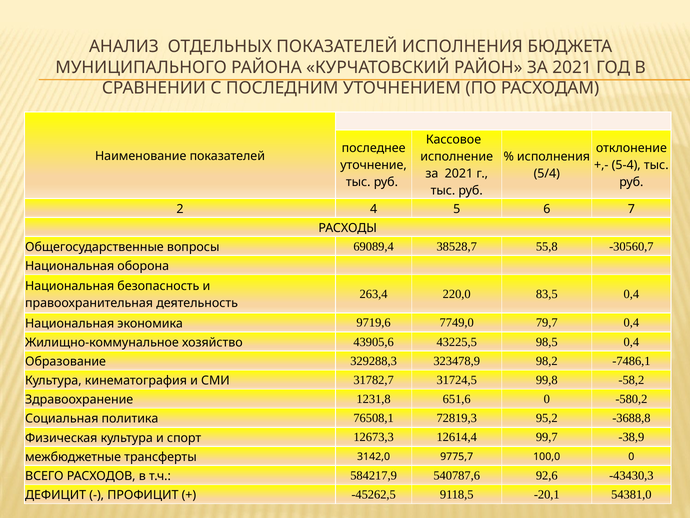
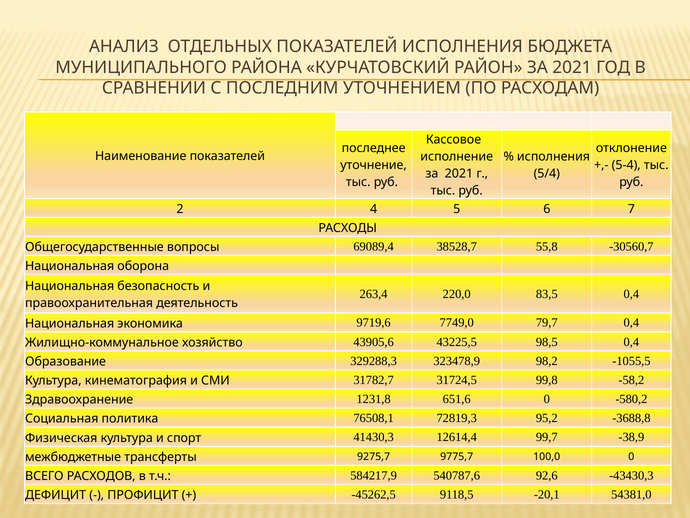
-7486,1: -7486,1 -> -1055,5 (631, 361)
12673,3: 12673,3 -> 41430,3 (374, 437)
3142,0: 3142,0 -> 9275,7 (374, 457)
